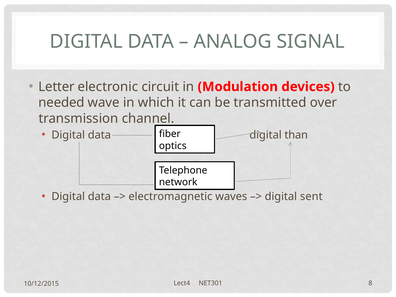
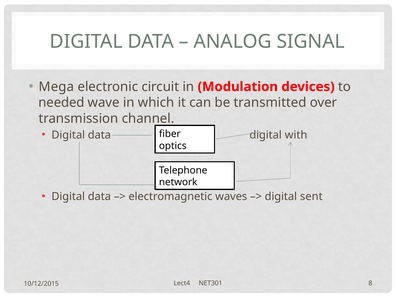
Letter: Letter -> Mega (56, 87)
than: than -> with (296, 135)
